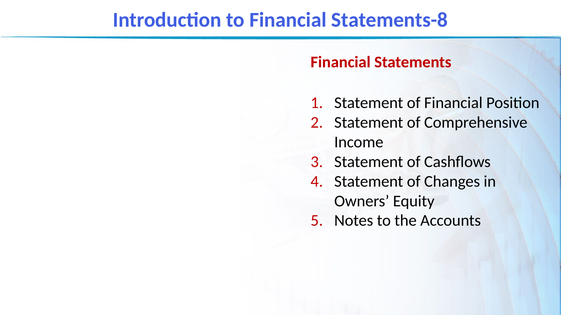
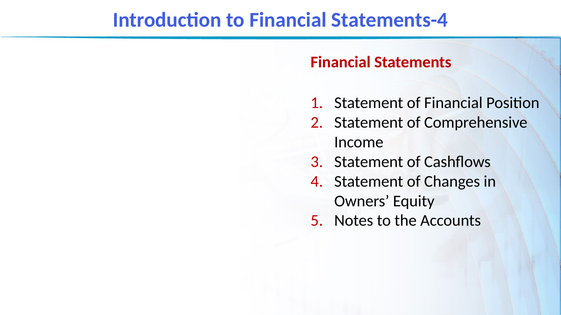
Statements-8: Statements-8 -> Statements-4 (390, 20)
